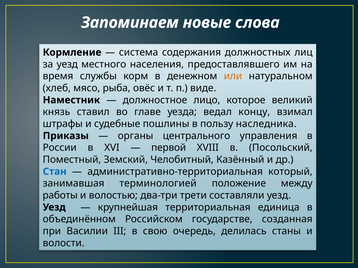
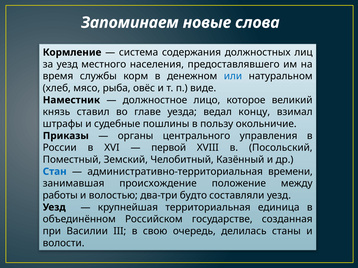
или colour: orange -> blue (233, 76)
наследника: наследника -> окольничие (266, 124)
который: который -> времени (290, 172)
терминологией: терминологией -> происхождение (158, 184)
трети: трети -> будто (193, 196)
